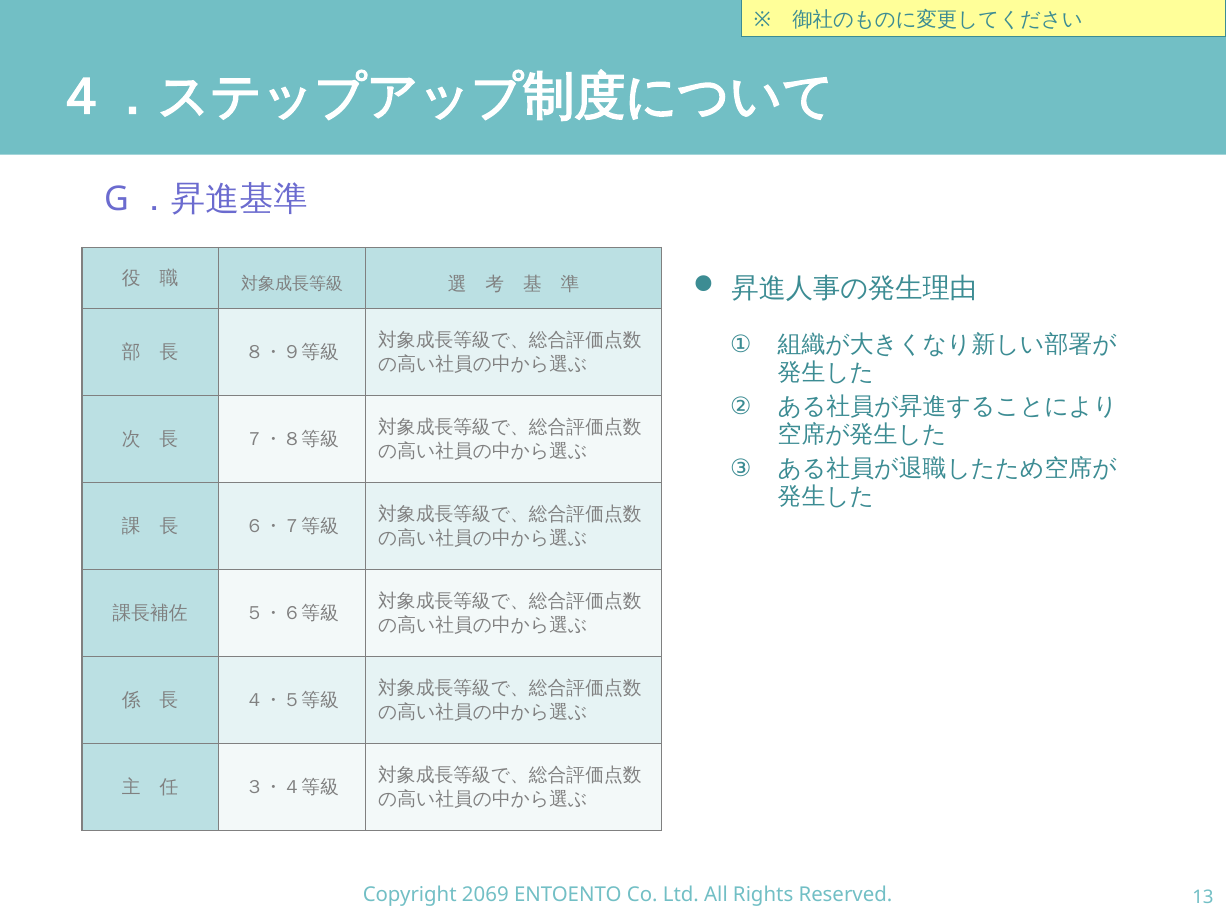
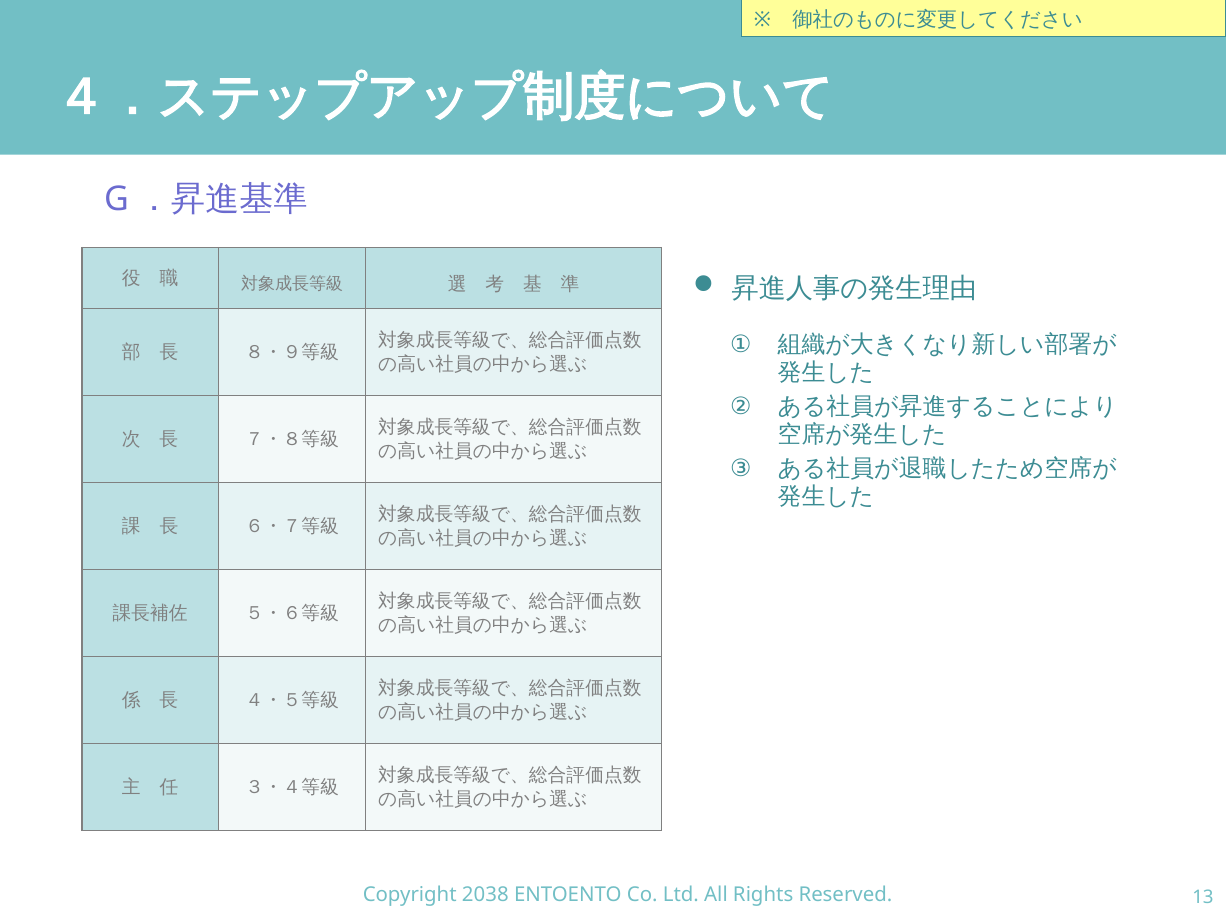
2069: 2069 -> 2038 (485, 895)
